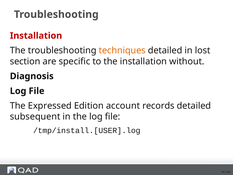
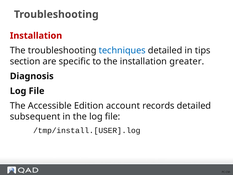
techniques colour: orange -> blue (122, 50)
lost: lost -> tips (203, 50)
without: without -> greater (187, 61)
Expressed: Expressed -> Accessible (50, 106)
